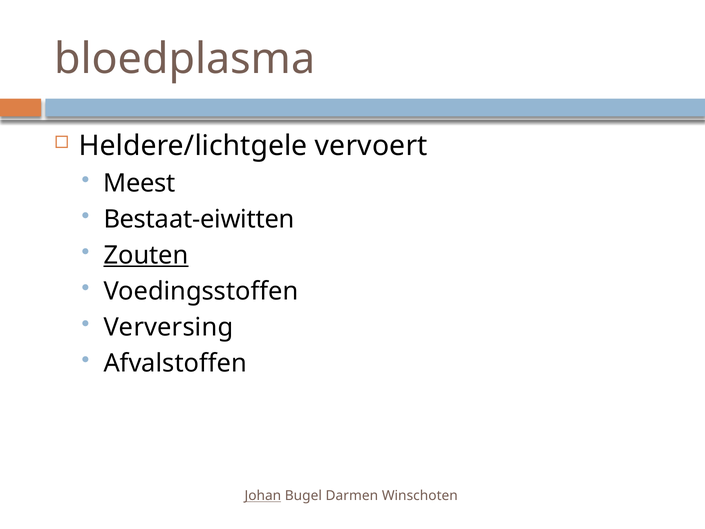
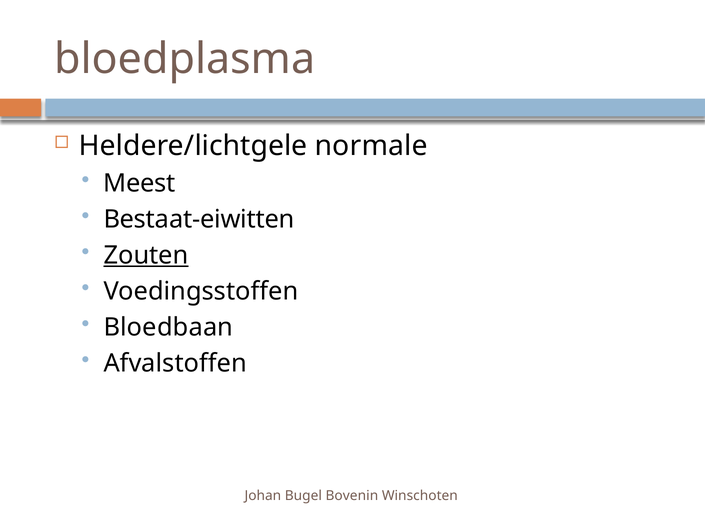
vervoert: vervoert -> normale (371, 146)
Verversing: Verversing -> Bloedbaan (168, 327)
Johan underline: present -> none (263, 496)
Darmen: Darmen -> Bovenin (352, 496)
